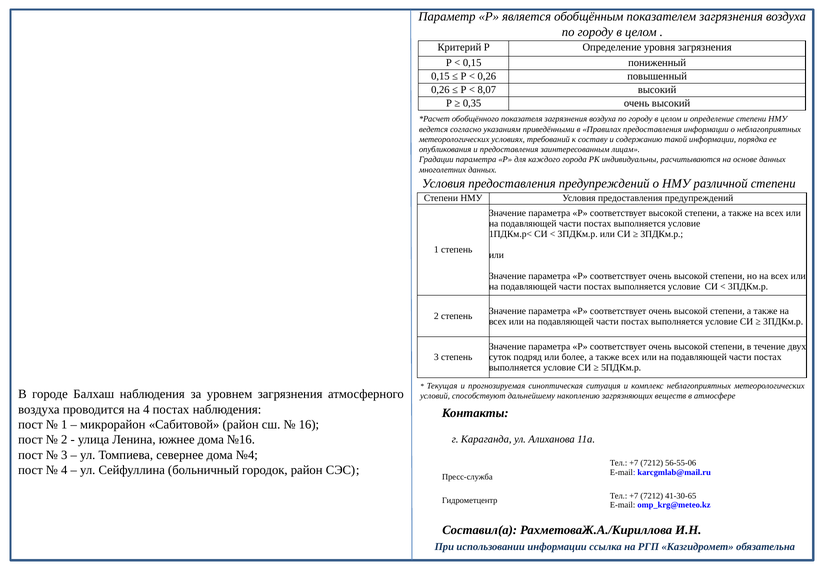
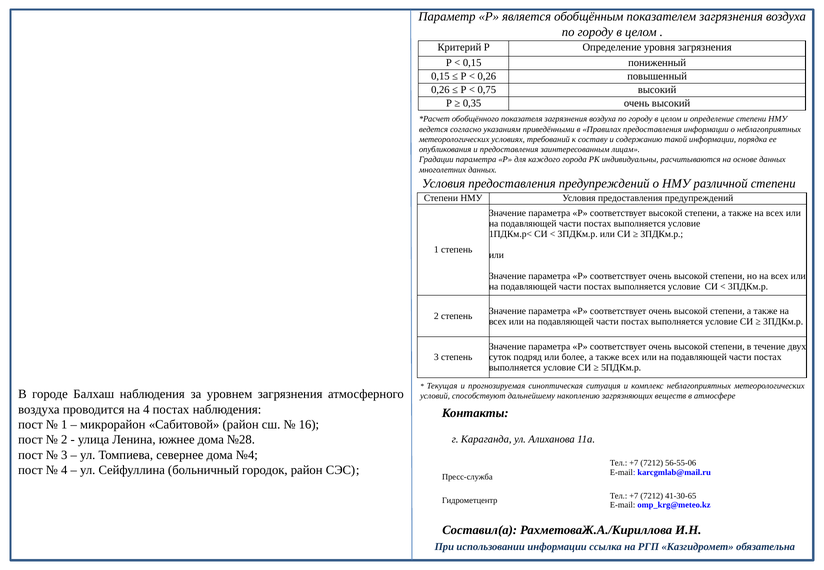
8,07: 8,07 -> 0,75 (487, 90)
№16: №16 -> №28 (241, 440)
